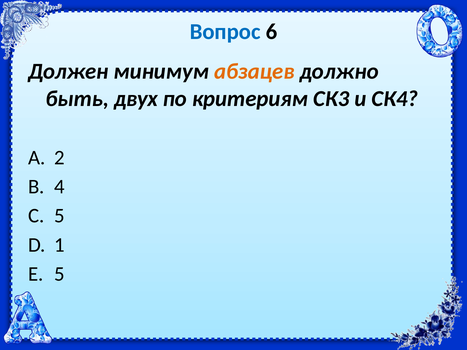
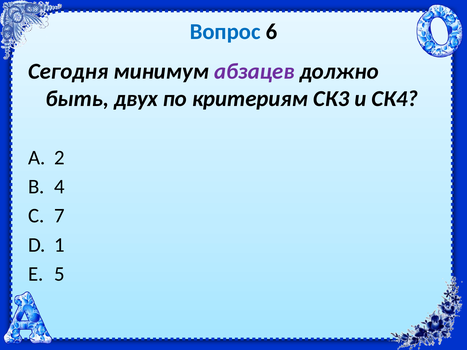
Должен: Должен -> Сегодня (68, 71)
абзацев colour: orange -> purple (254, 71)
5: 5 -> 7 (60, 216)
